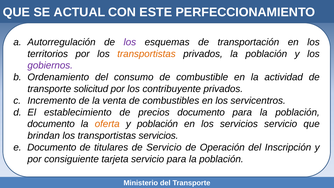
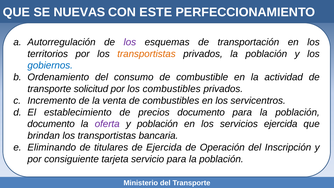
ACTUAL: ACTUAL -> NUEVAS (80, 12)
gobiernos colour: purple -> blue (50, 65)
los contribuyente: contribuyente -> combustibles (172, 89)
oferta colour: orange -> purple (107, 124)
servicios servicio: servicio -> ejercida (281, 124)
transportistas servicios: servicios -> bancaria (158, 136)
Documento: Documento -> Eliminando (52, 147)
de Servicio: Servicio -> Ejercida (164, 147)
